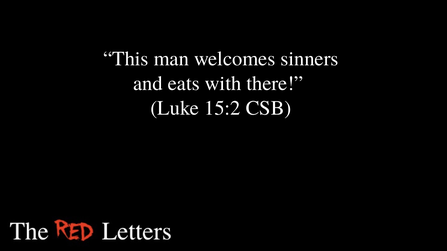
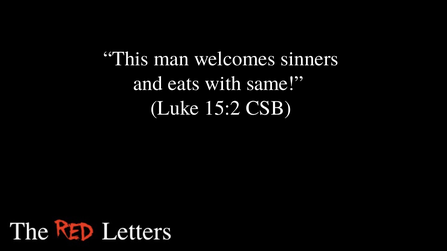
there: there -> same (275, 84)
